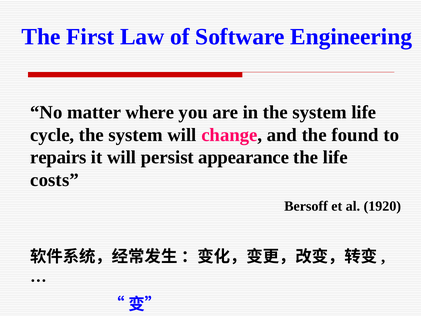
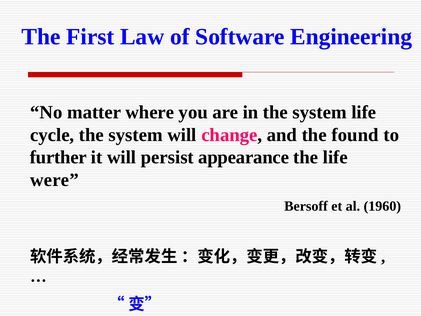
repairs: repairs -> further (58, 157)
costs: costs -> were (55, 180)
1920: 1920 -> 1960 (382, 206)
